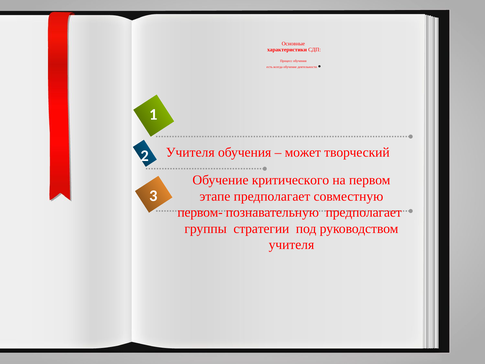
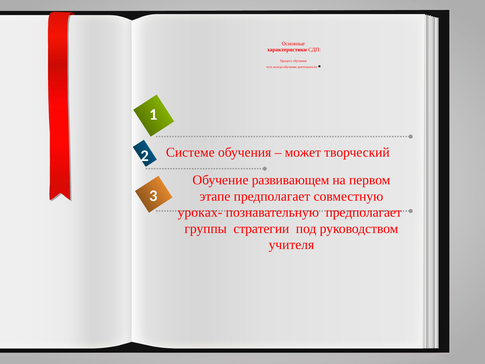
Учителя: Учителя -> Системе (190, 152)
критического: критического -> развивающем (291, 180)
первом-: первом- -> уроках- (200, 212)
